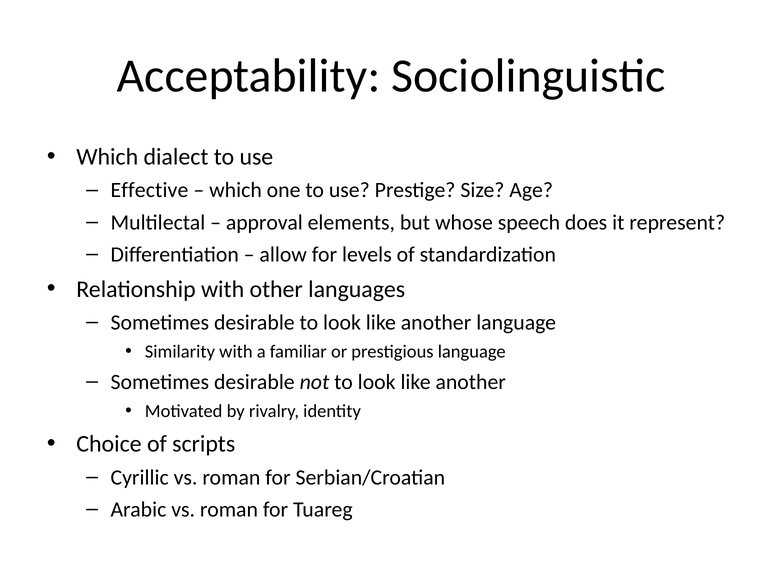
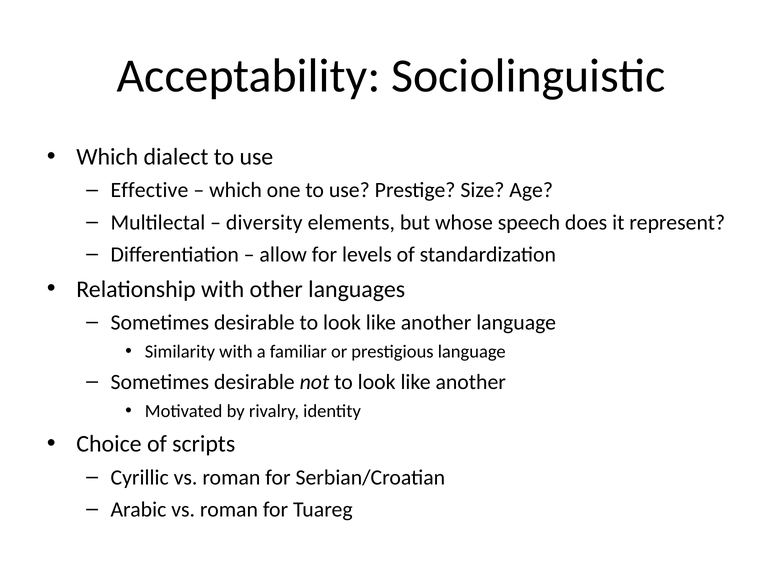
approval: approval -> diversity (264, 223)
